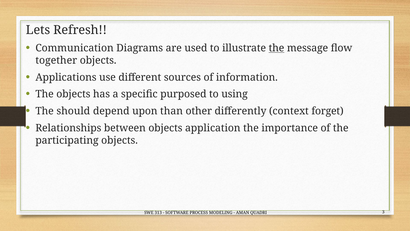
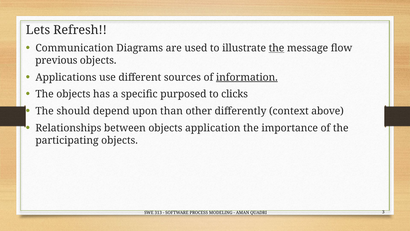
together: together -> previous (56, 60)
information underline: none -> present (247, 77)
using: using -> clicks (235, 94)
forget: forget -> above (328, 111)
